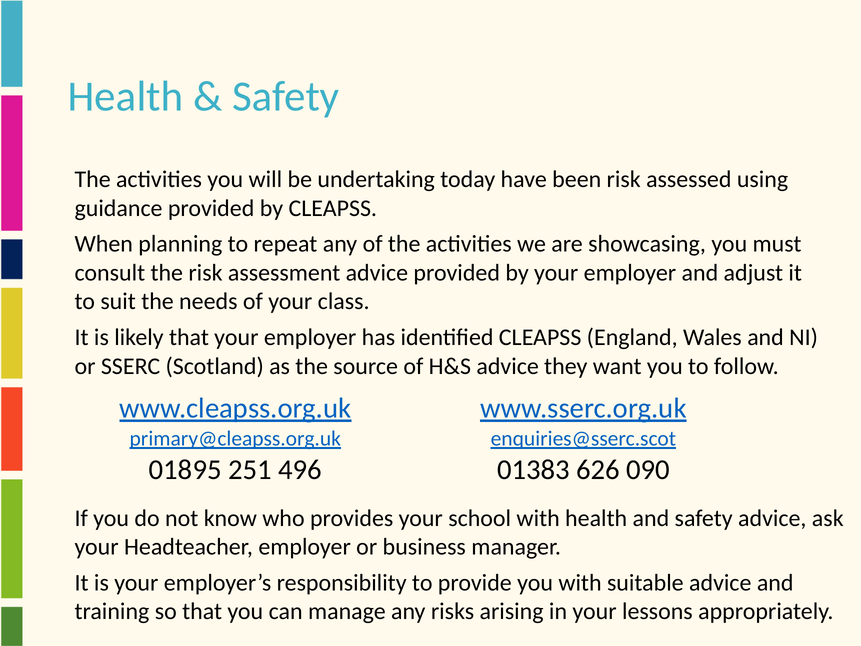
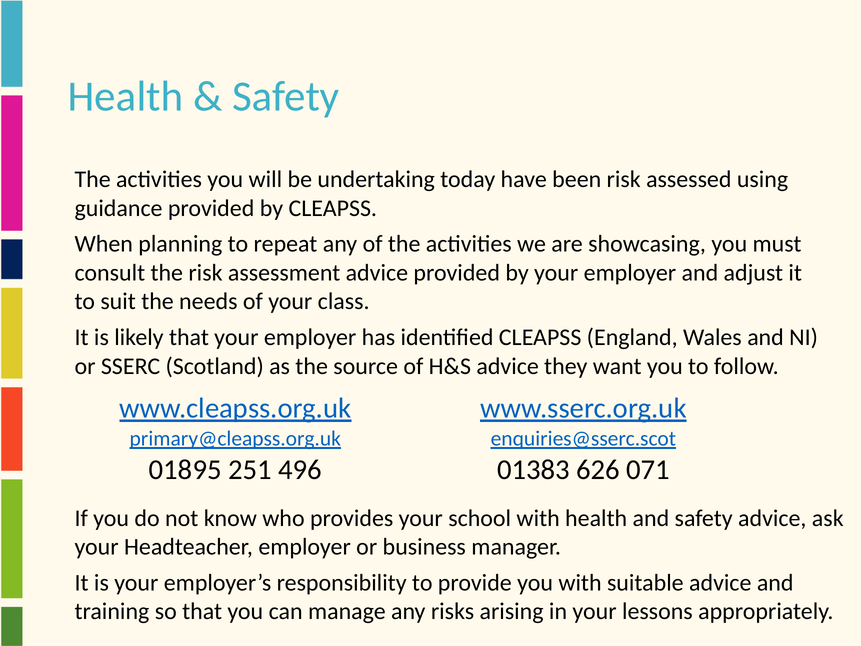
090: 090 -> 071 (648, 469)
